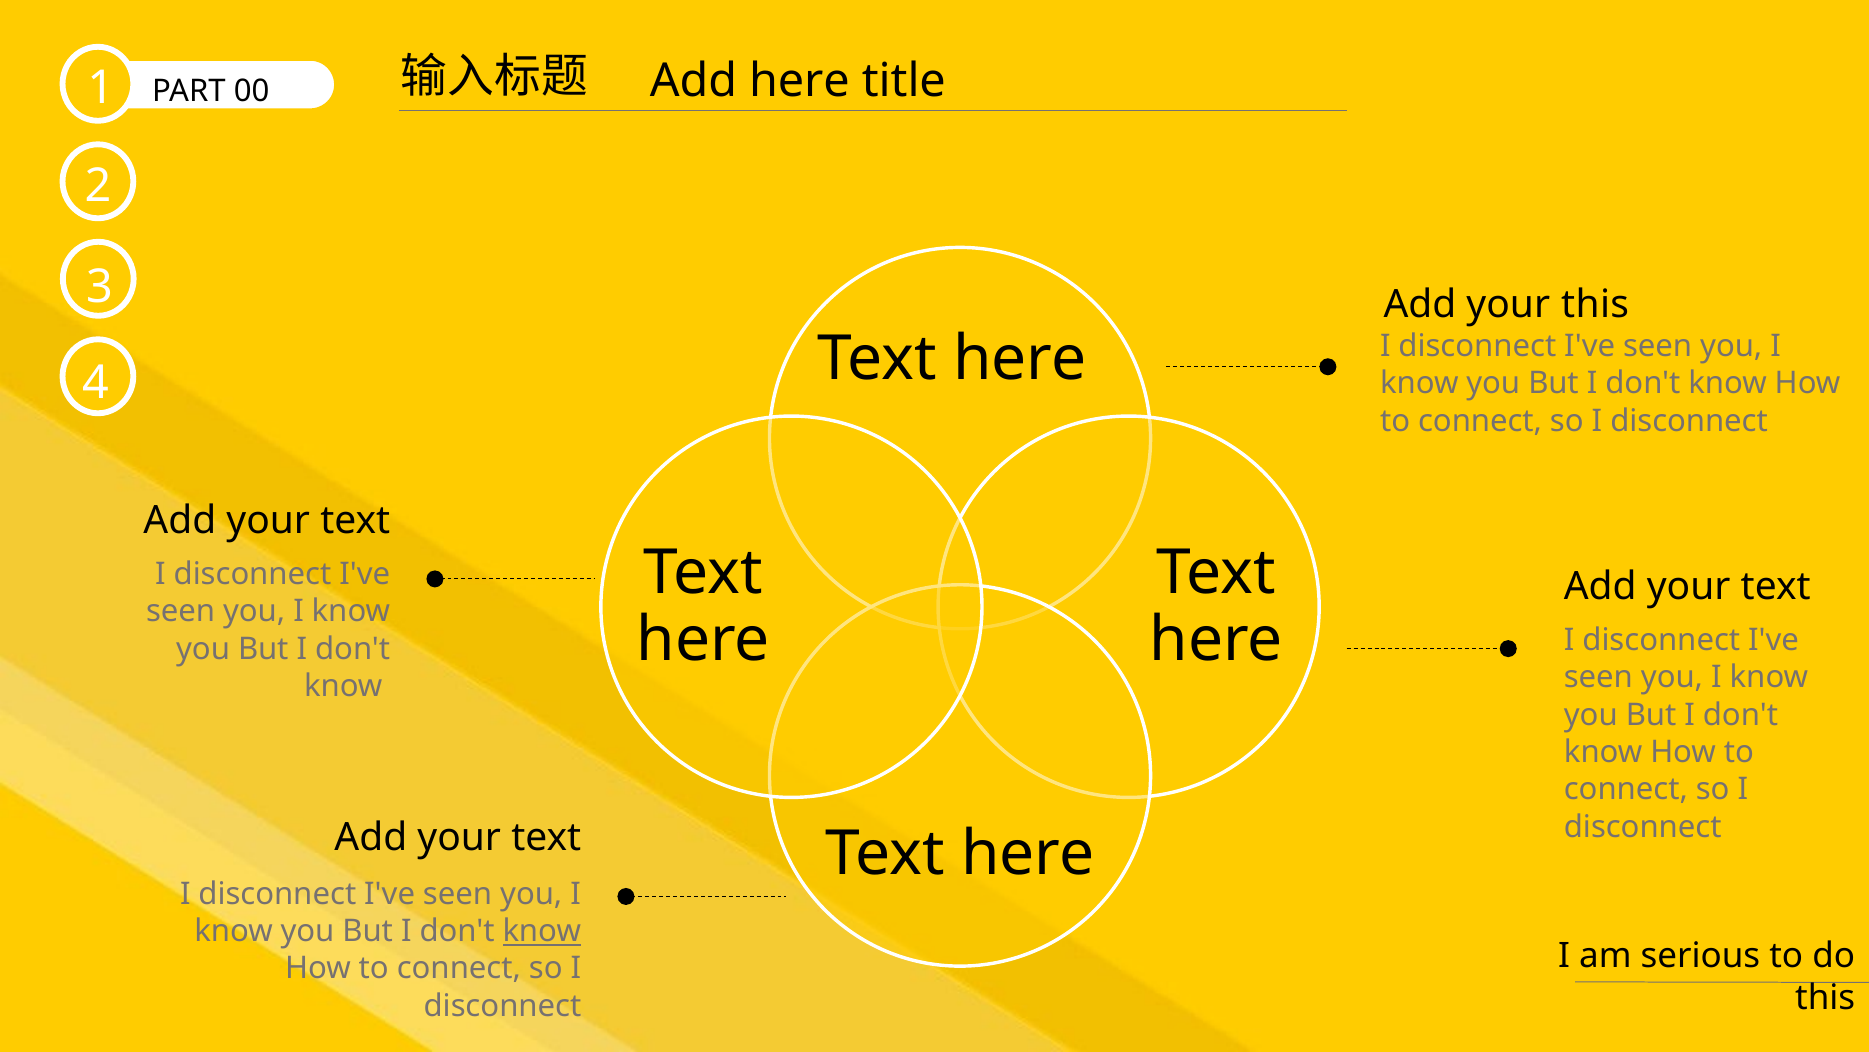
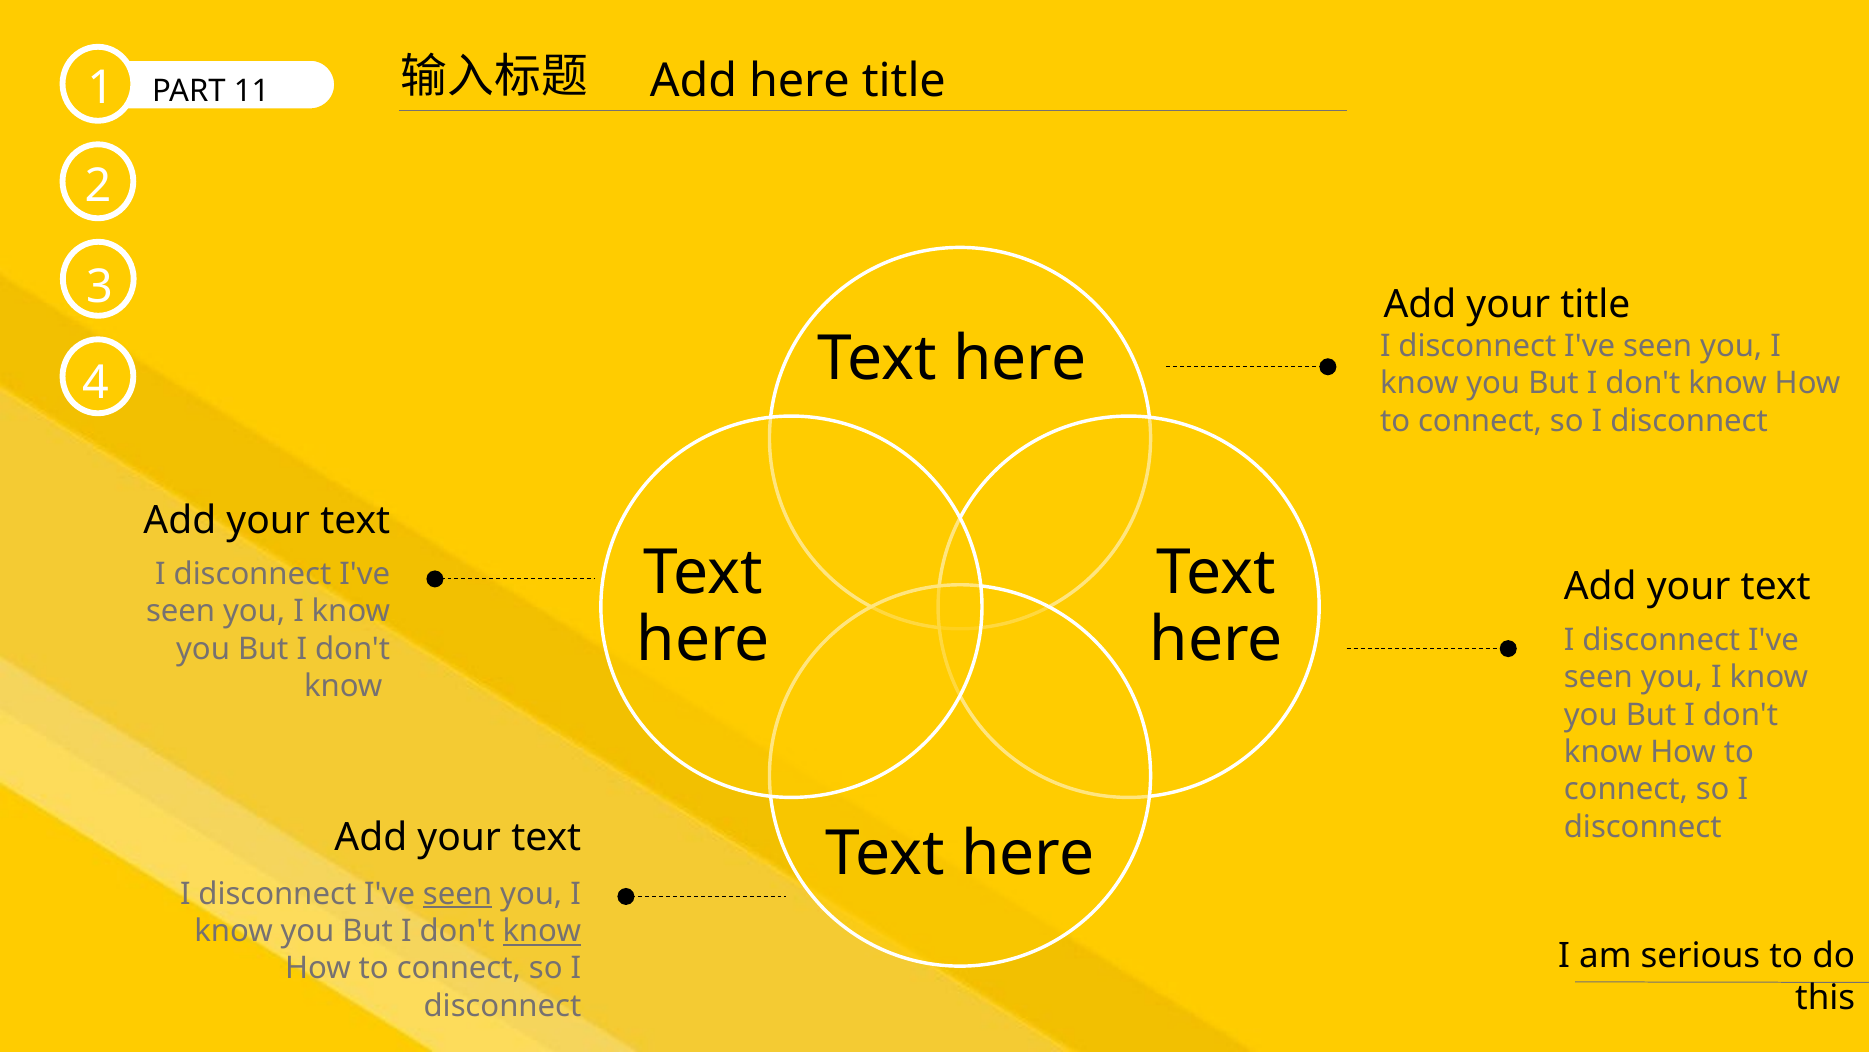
00: 00 -> 11 (252, 91)
your this: this -> title (1595, 304)
seen underline: none -> present (458, 893)
